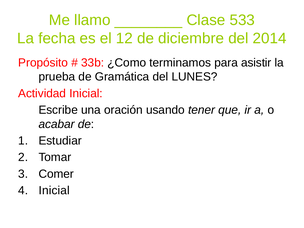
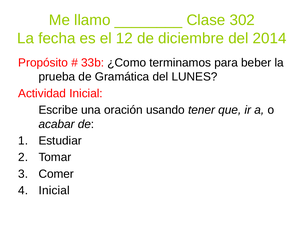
533: 533 -> 302 (242, 20)
asistir: asistir -> beber (256, 63)
